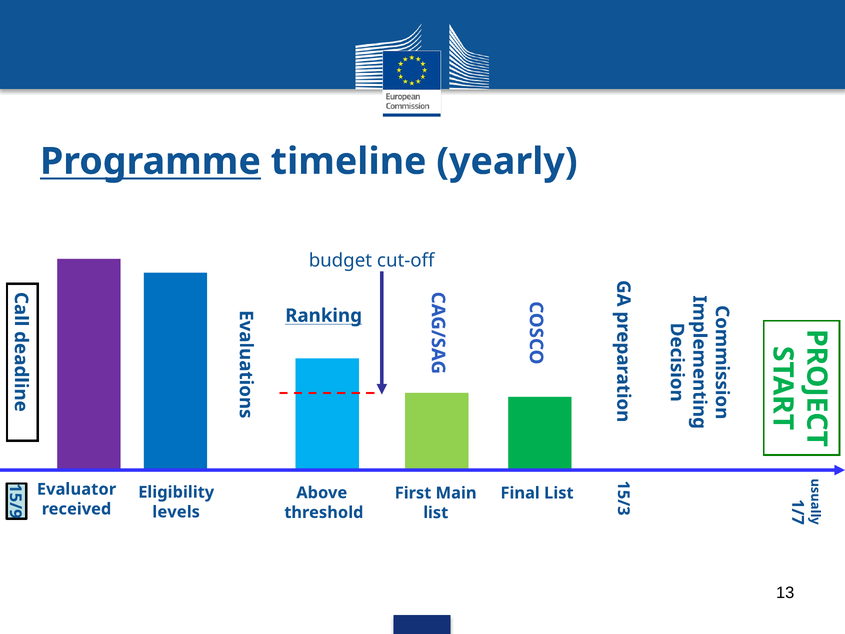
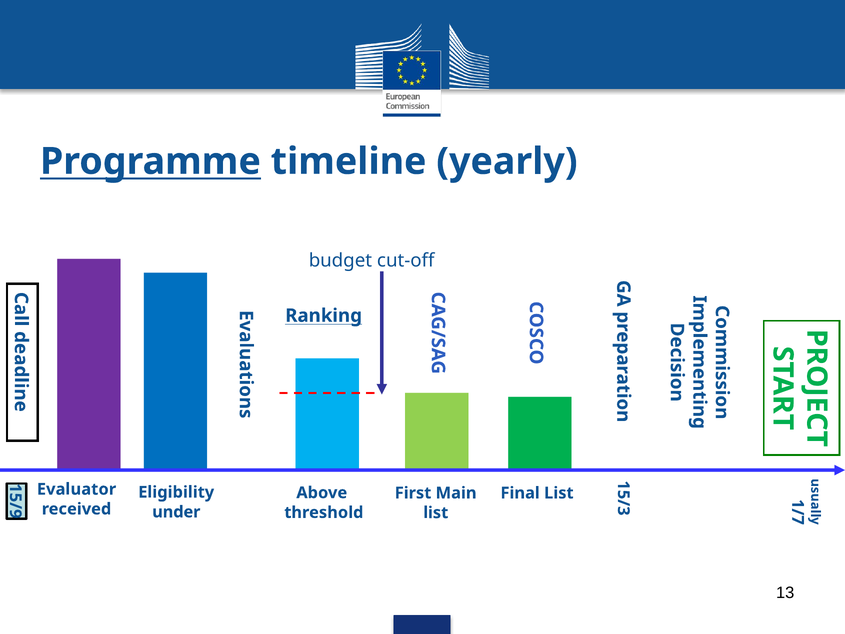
levels: levels -> under (176, 512)
